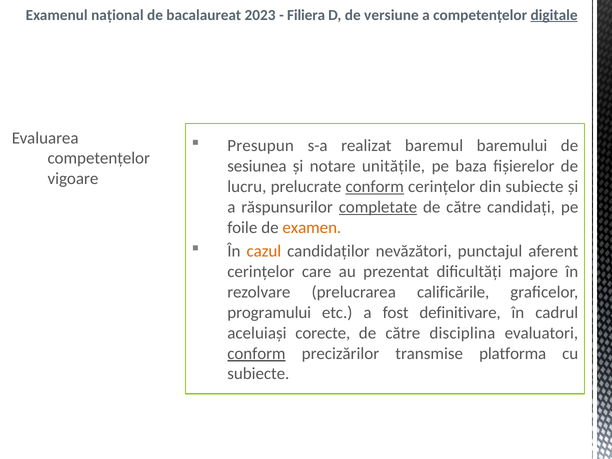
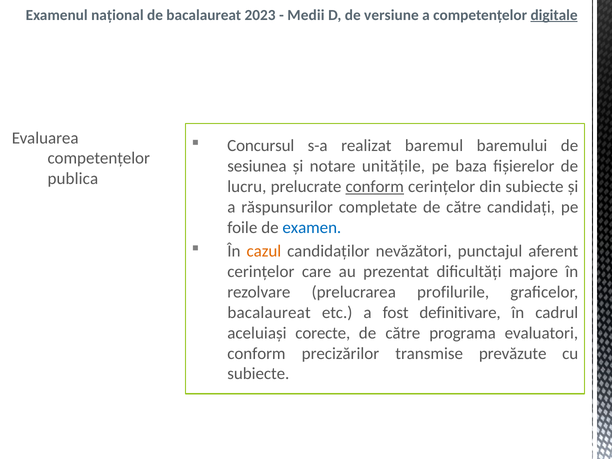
Filiera: Filiera -> Medii (306, 15)
Presupun: Presupun -> Concursul (261, 146)
vigoare: vigoare -> publica (73, 179)
completate underline: present -> none (378, 207)
examen colour: orange -> blue (312, 227)
calificările: calificările -> profilurile (453, 292)
programului: programului -> bacalaureat (269, 313)
disciplina: disciplina -> programa (463, 333)
conform underline: present -> none (256, 353)
platforma: platforma -> prevăzute (513, 353)
